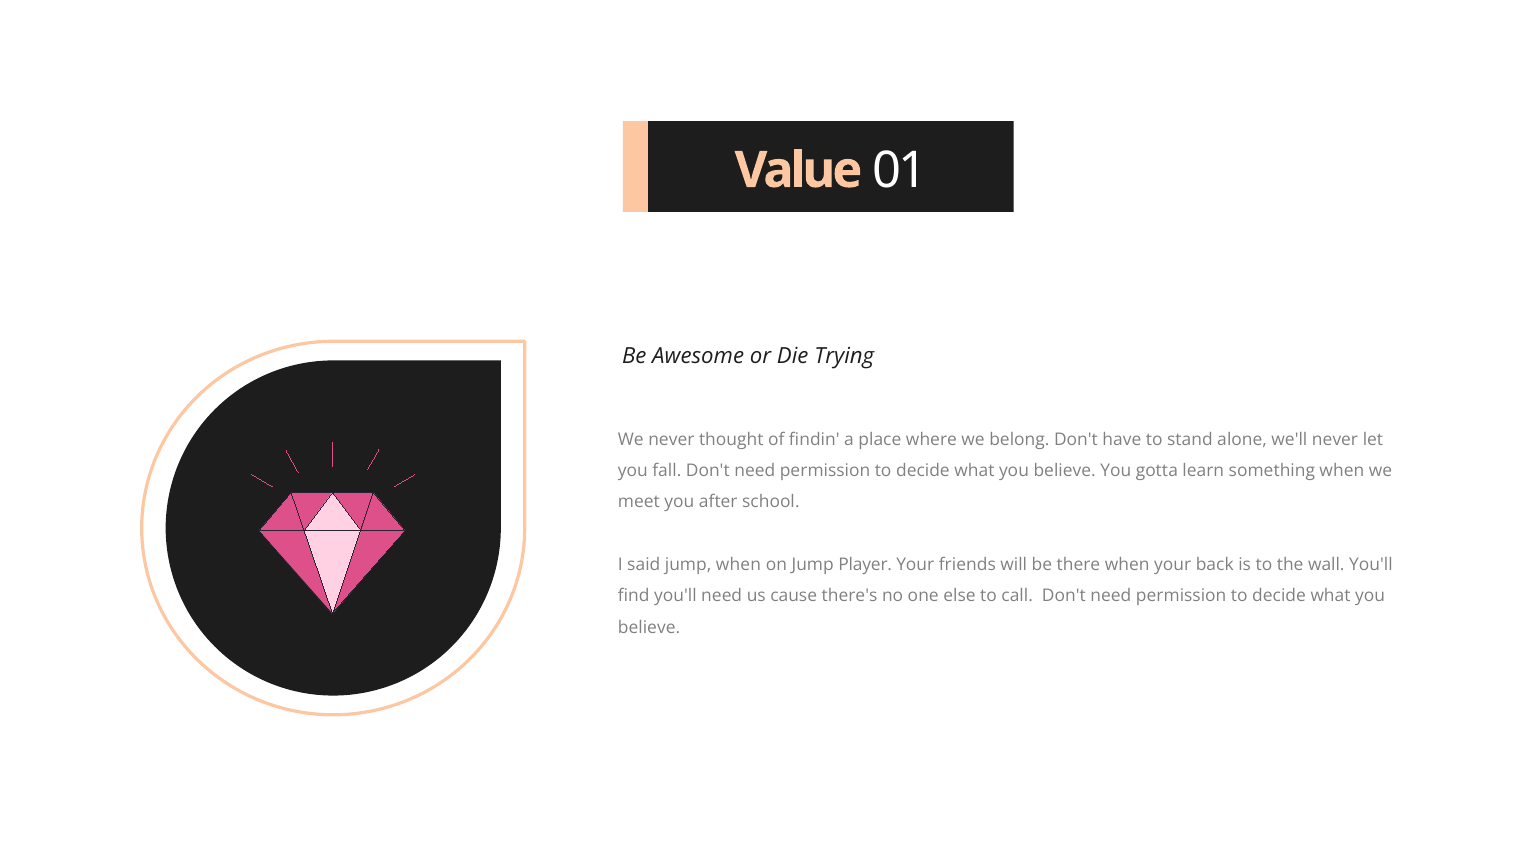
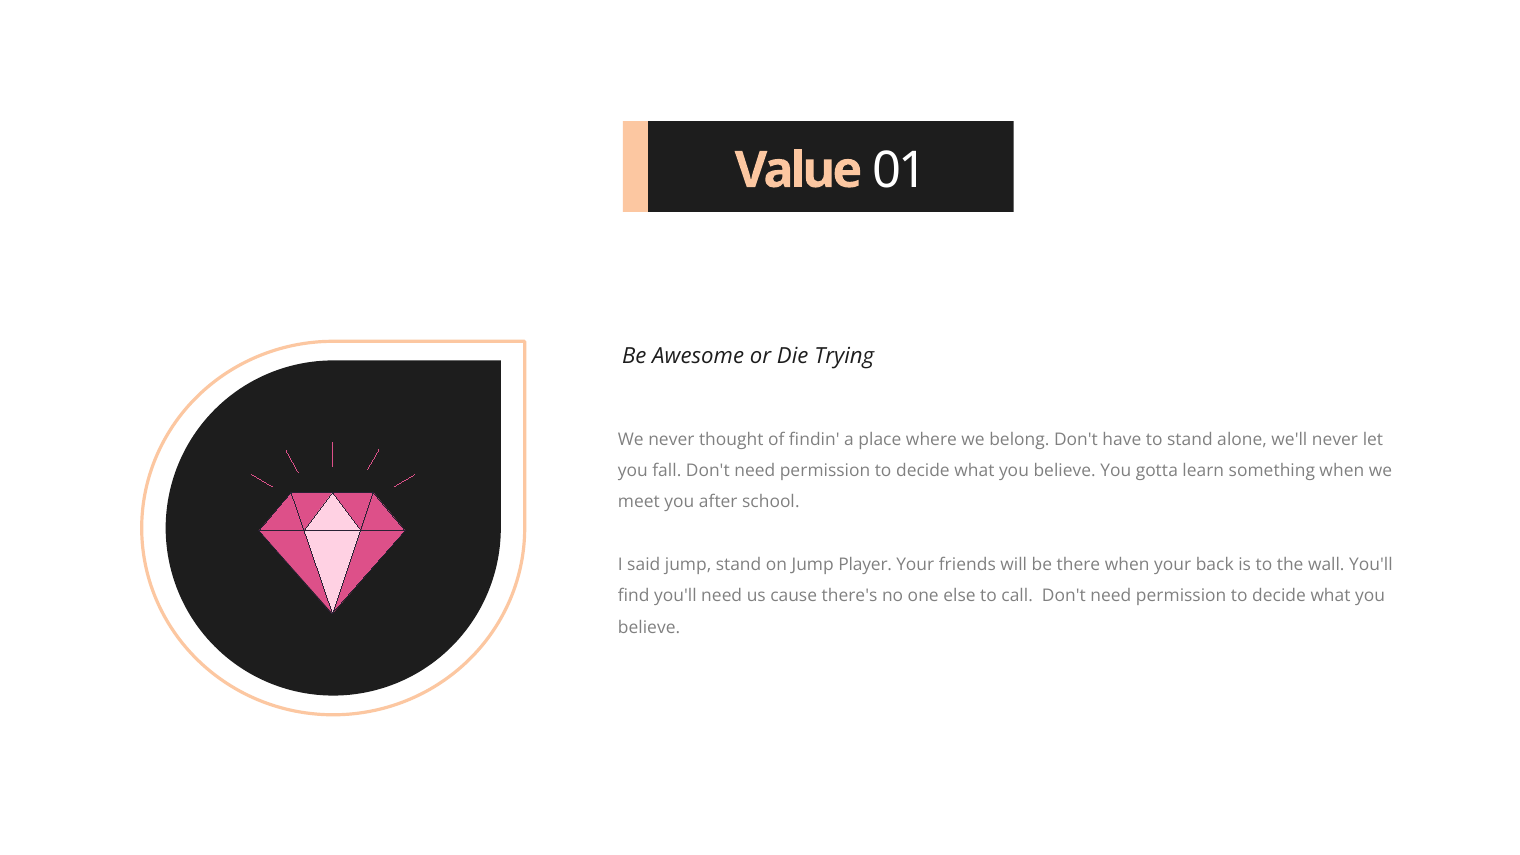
jump when: when -> stand (739, 565)
